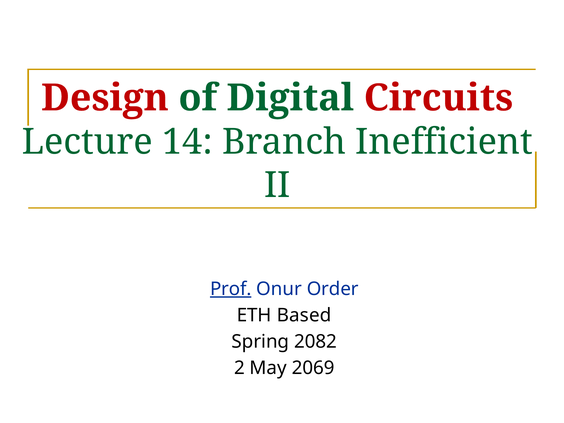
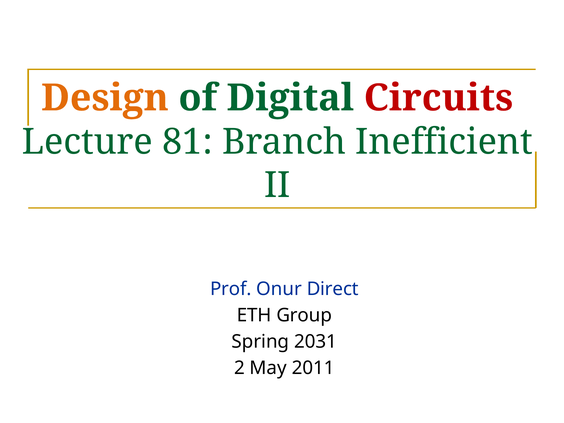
Design colour: red -> orange (105, 98)
14: 14 -> 81 (187, 142)
Prof underline: present -> none (231, 289)
Order: Order -> Direct (333, 289)
Based: Based -> Group (304, 315)
2082: 2082 -> 2031 (316, 342)
2069: 2069 -> 2011 (313, 368)
